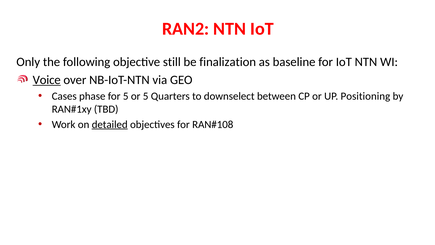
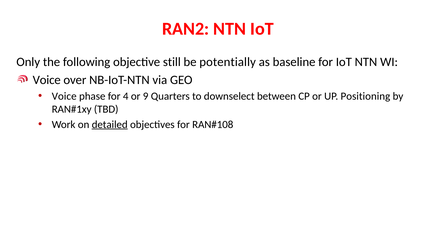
finalization: finalization -> potentially (228, 62)
Voice underline: present -> none (47, 80)
Cases: Cases -> Voice (64, 96)
for 5: 5 -> 4 (126, 96)
or 5: 5 -> 9 (146, 96)
